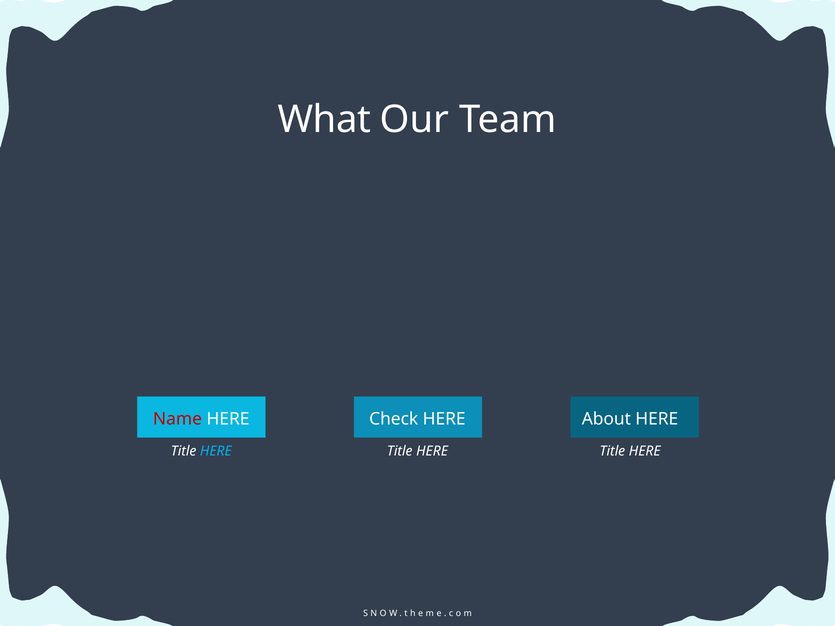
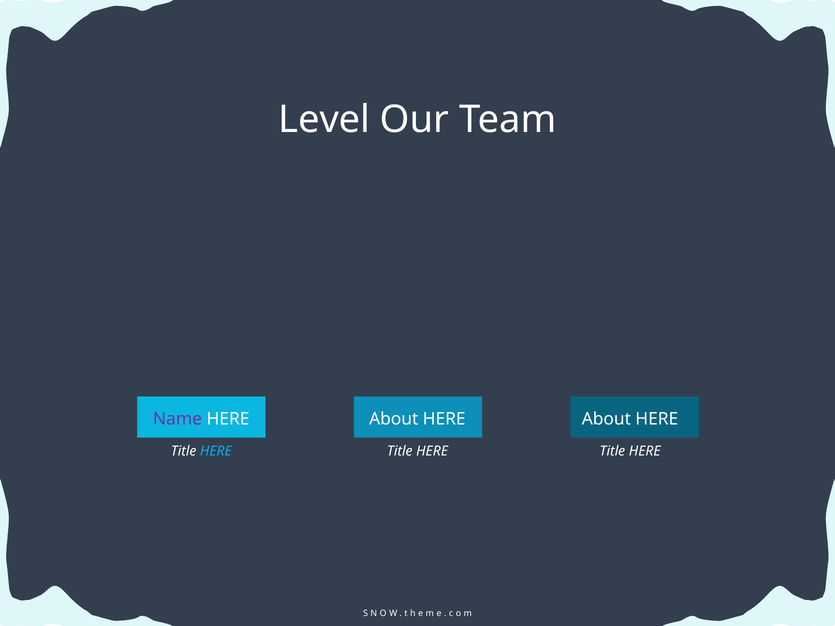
What: What -> Level (324, 120)
Name colour: red -> purple (178, 419)
Check: Check -> About (394, 419)
